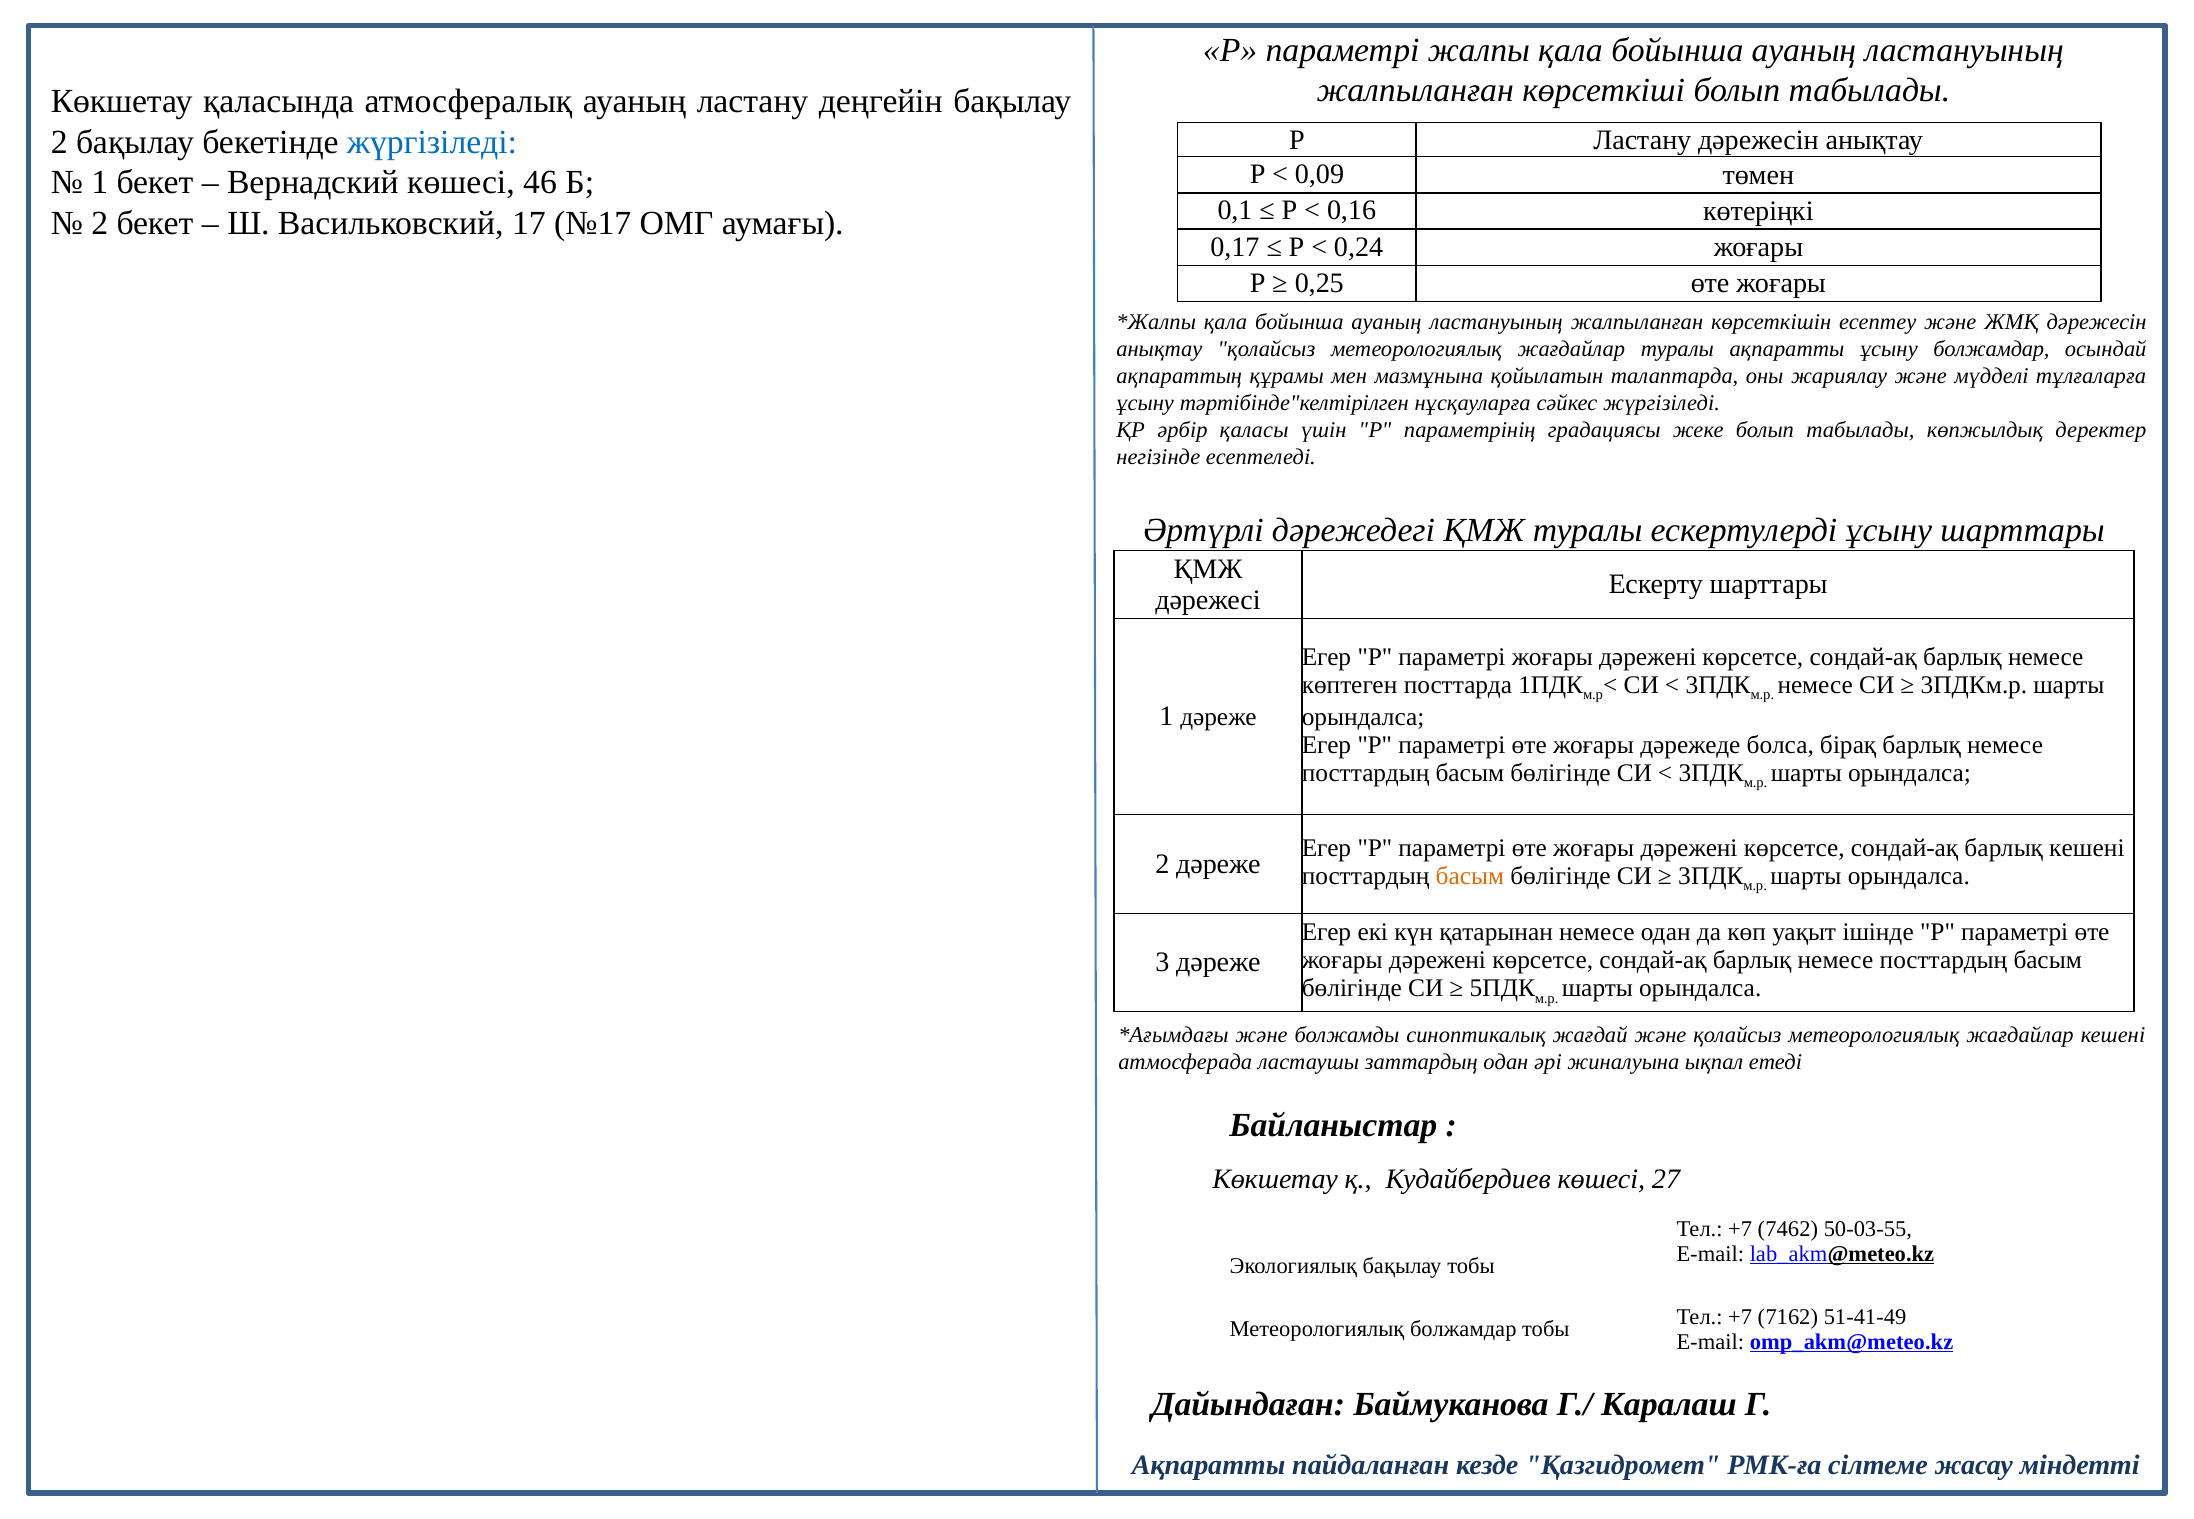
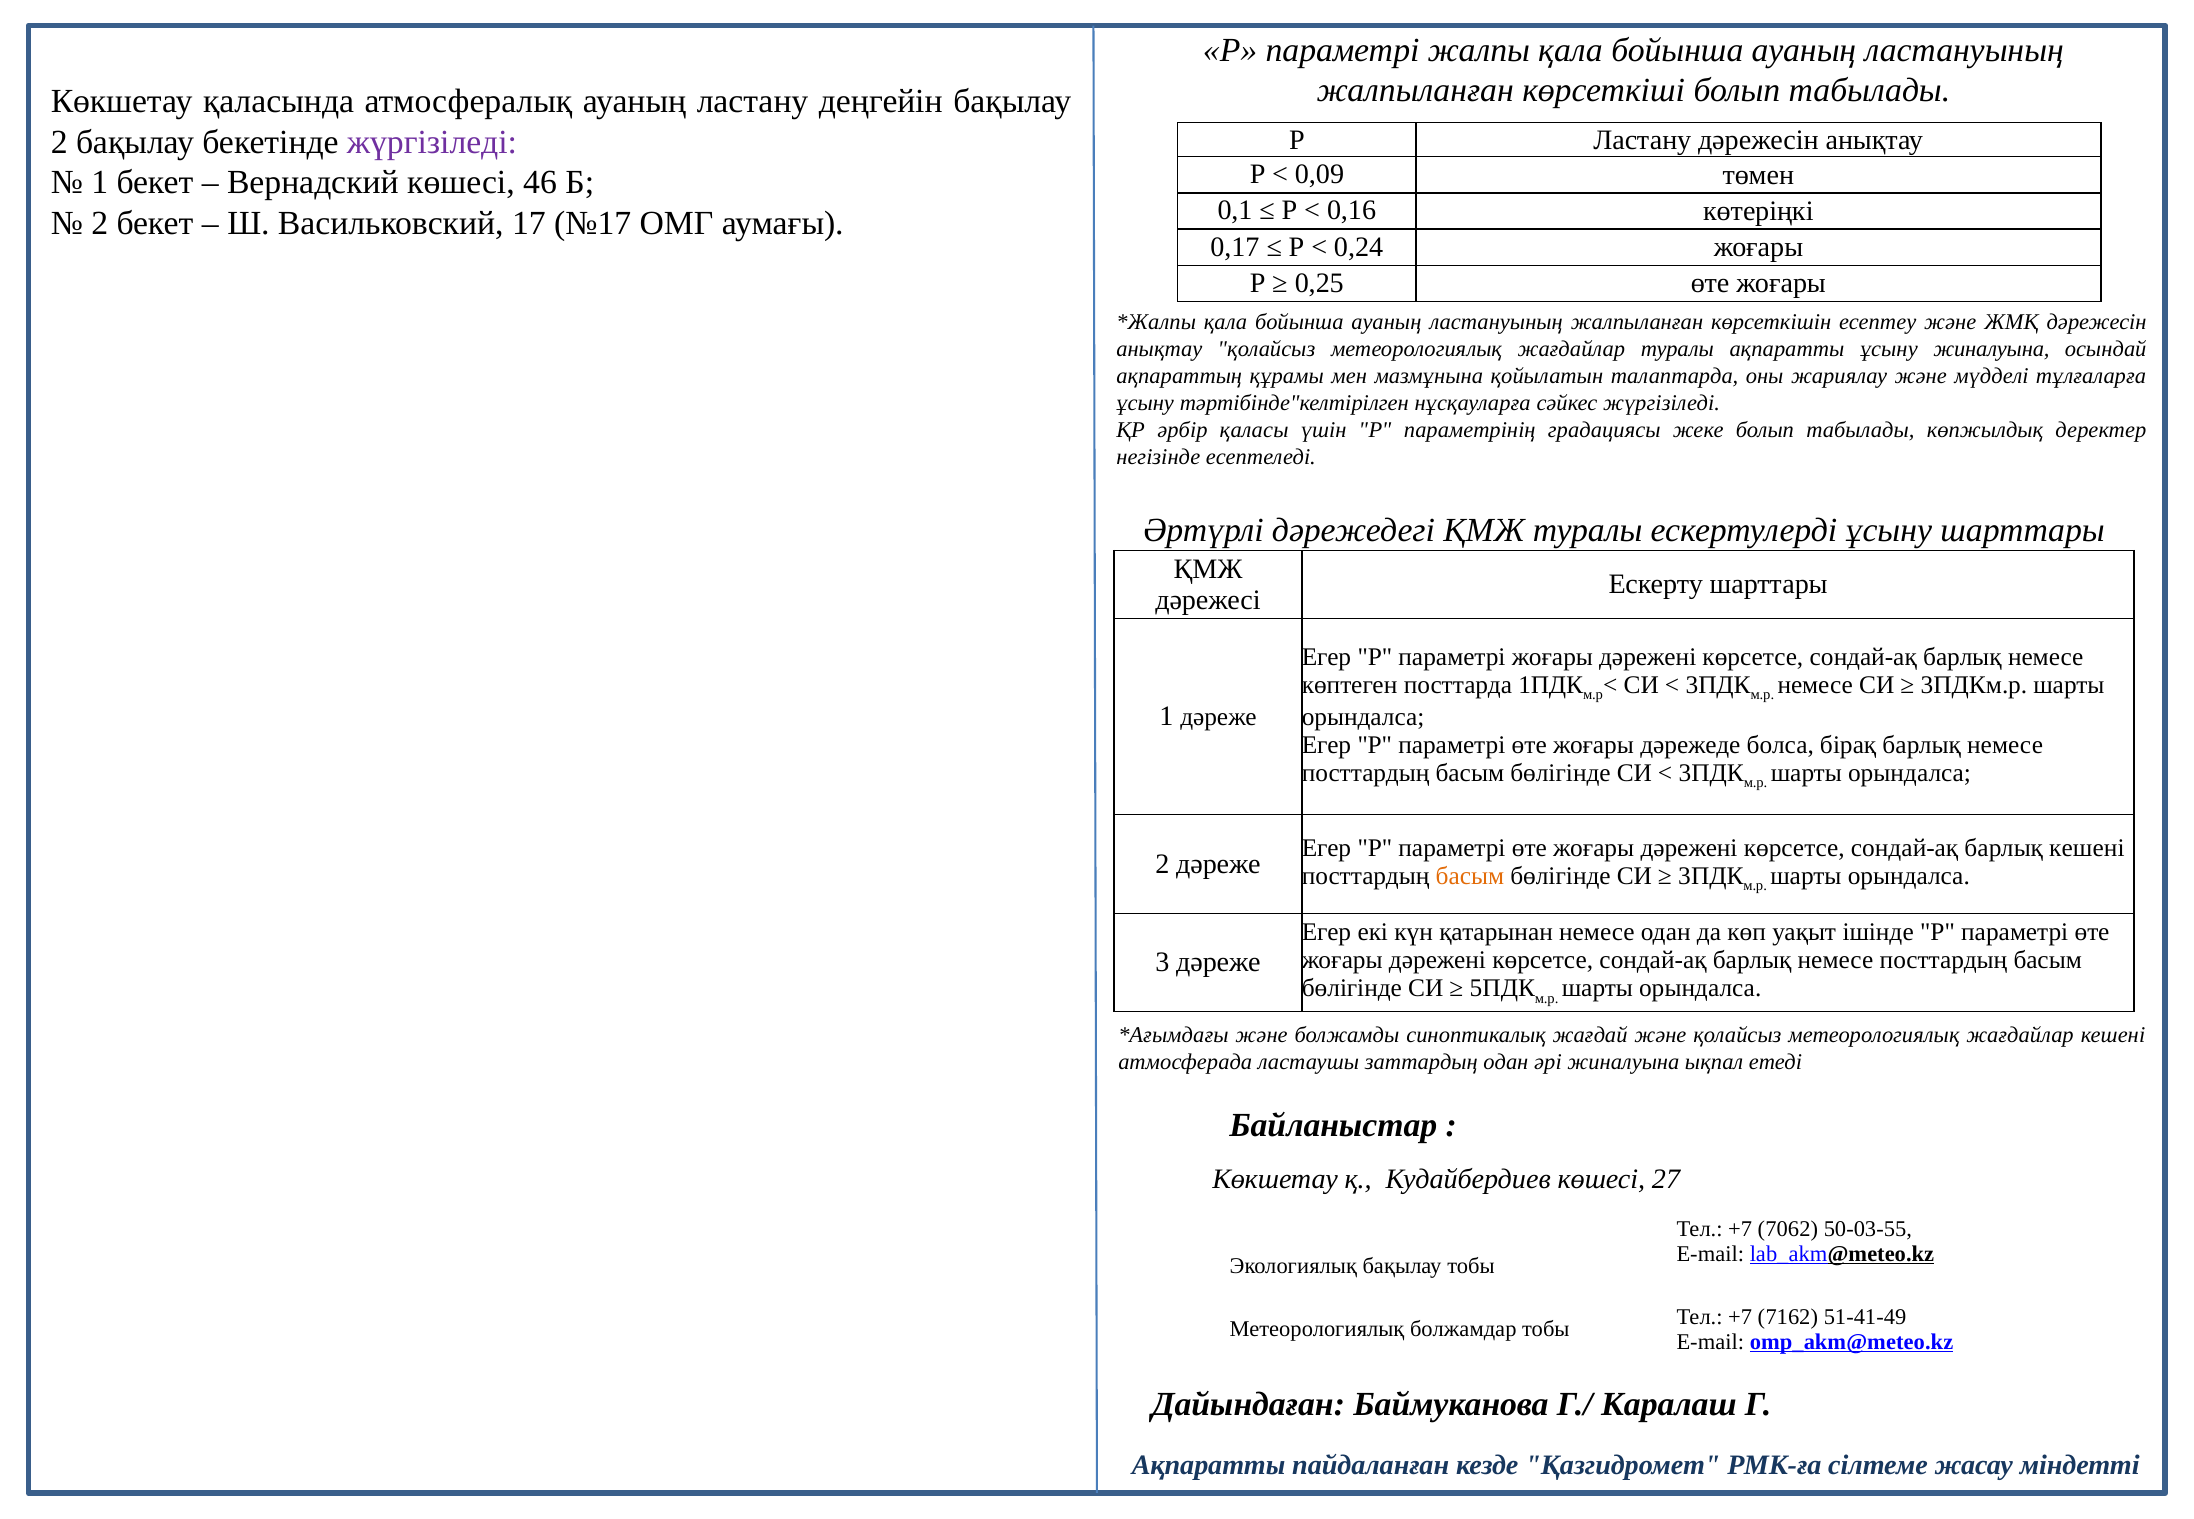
жүргізіледі colour: blue -> purple (432, 142)
ұсыну болжамдар: болжамдар -> жиналуына (1991, 349)
7462: 7462 -> 7062 (1788, 1229)
